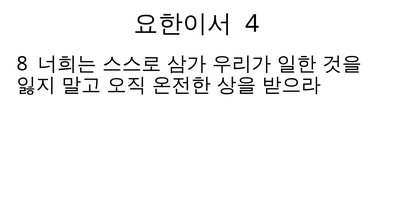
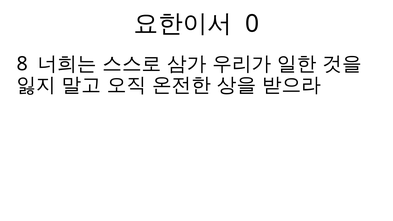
4: 4 -> 0 (252, 24)
